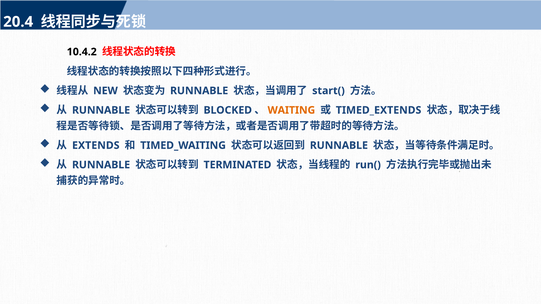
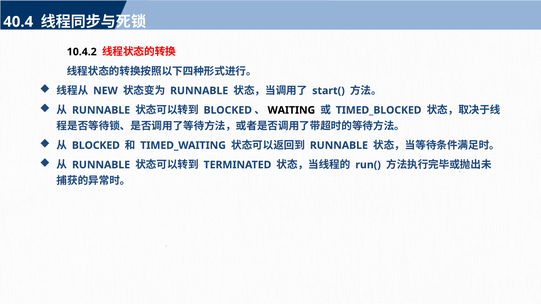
20.4: 20.4 -> 40.4 (18, 22)
WAITING colour: orange -> black (291, 110)
TIMED_EXTENDS: TIMED_EXTENDS -> TIMED_BLOCKED (379, 110)
EXTENDS: EXTENDS -> BLOCKED (96, 146)
